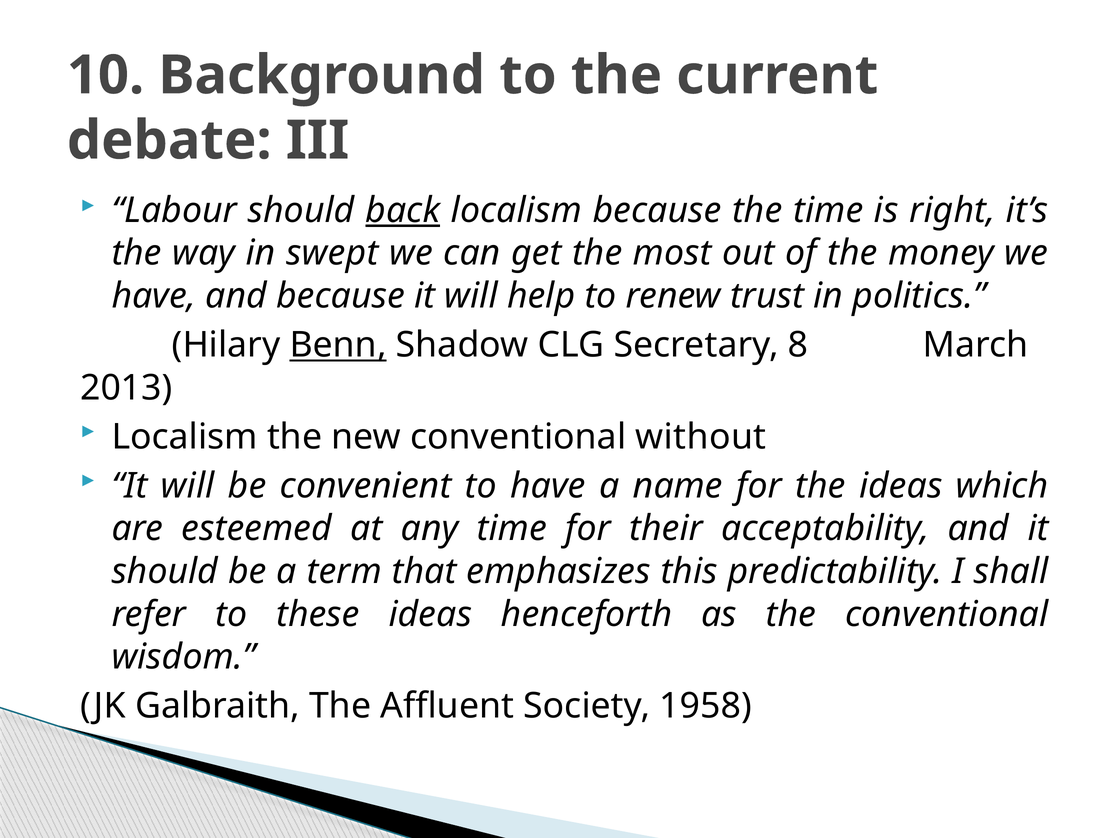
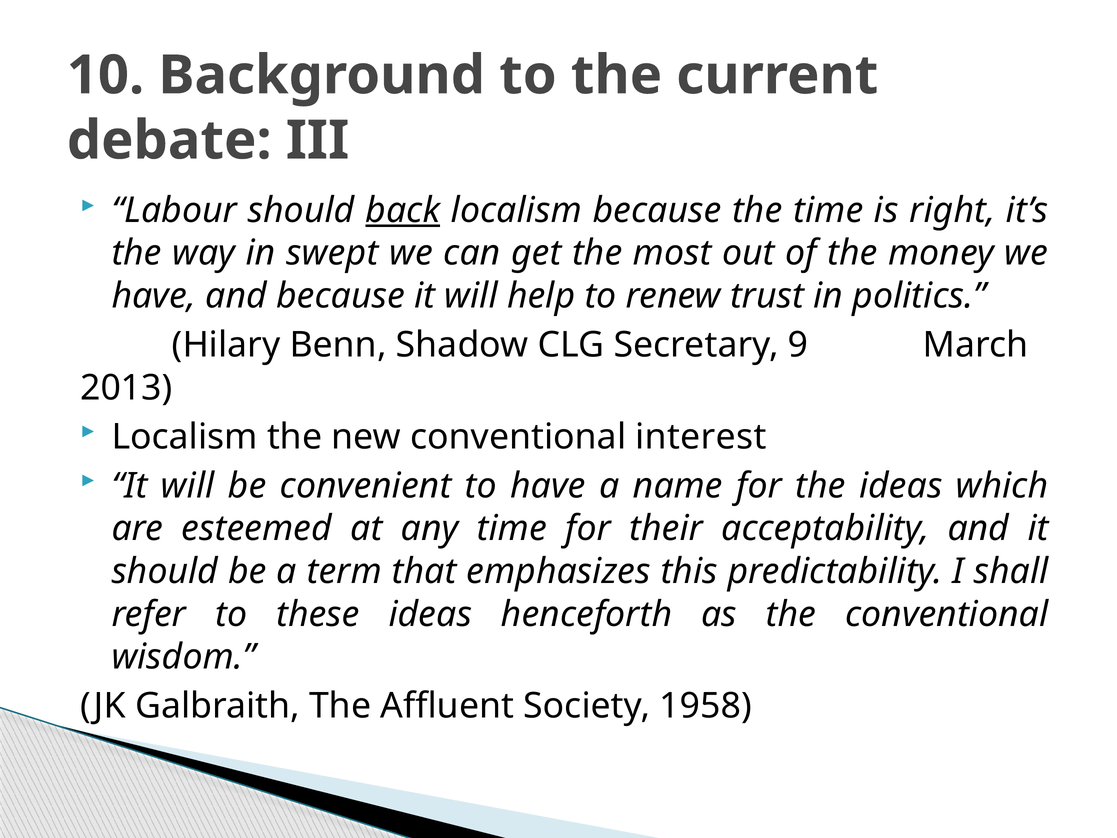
Benn underline: present -> none (338, 345)
8: 8 -> 9 (798, 345)
without: without -> interest (701, 437)
